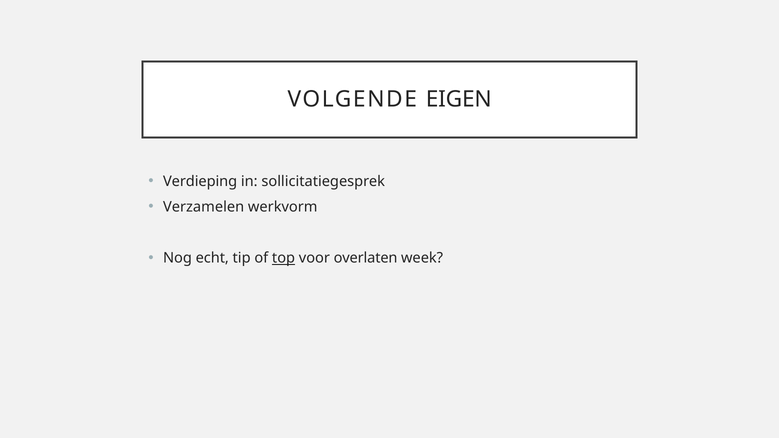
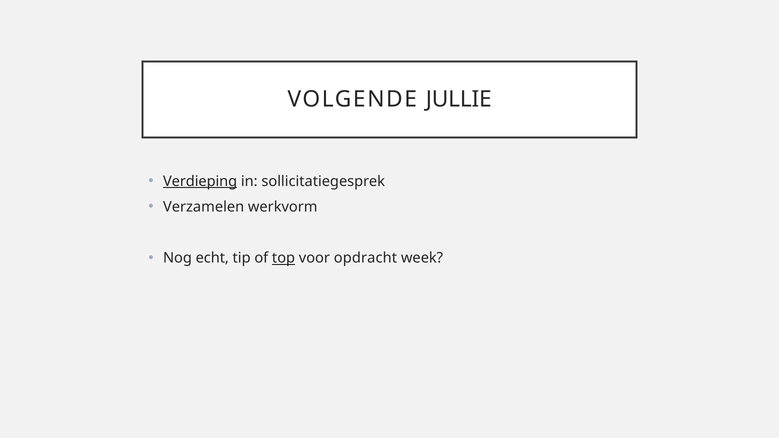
EIGEN: EIGEN -> JULLIE (459, 99)
Verdieping underline: none -> present (200, 181)
overlaten: overlaten -> opdracht (365, 258)
